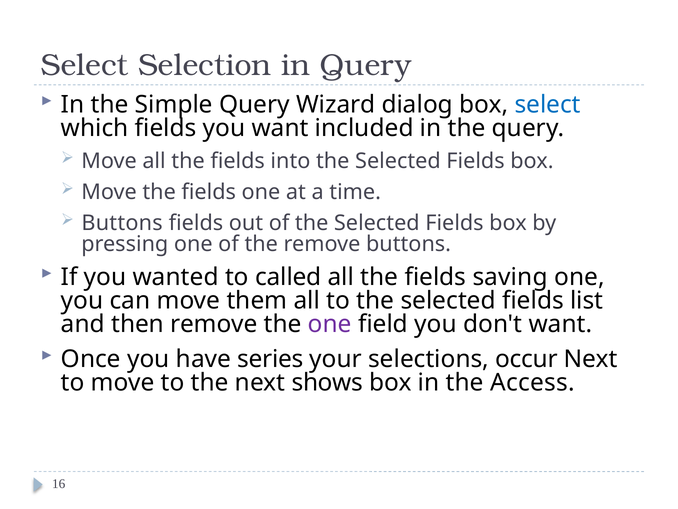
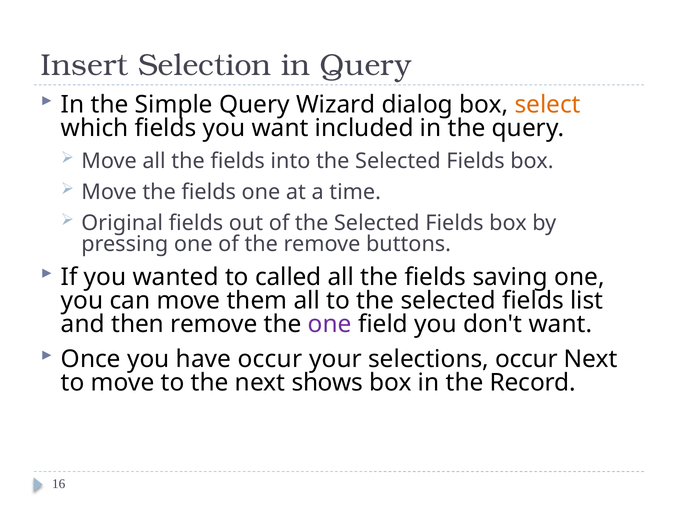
Select: Select -> Insert (84, 65)
select colour: blue -> orange (548, 105)
Buttons: Buttons -> Original (122, 223)
have series: series -> occur (270, 359)
Access: Access -> Record (533, 382)
